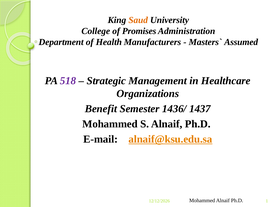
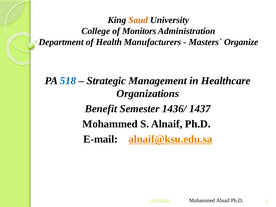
Promises: Promises -> Monitors (139, 31)
Assumed: Assumed -> Organize (241, 42)
518 colour: purple -> blue (68, 81)
